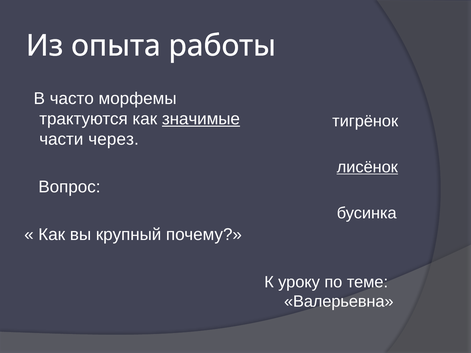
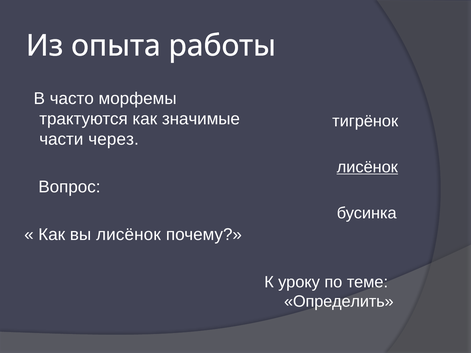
значимые underline: present -> none (201, 119)
вы крупный: крупный -> лисёнок (128, 235)
Валерьевна: Валерьевна -> Определить (339, 302)
